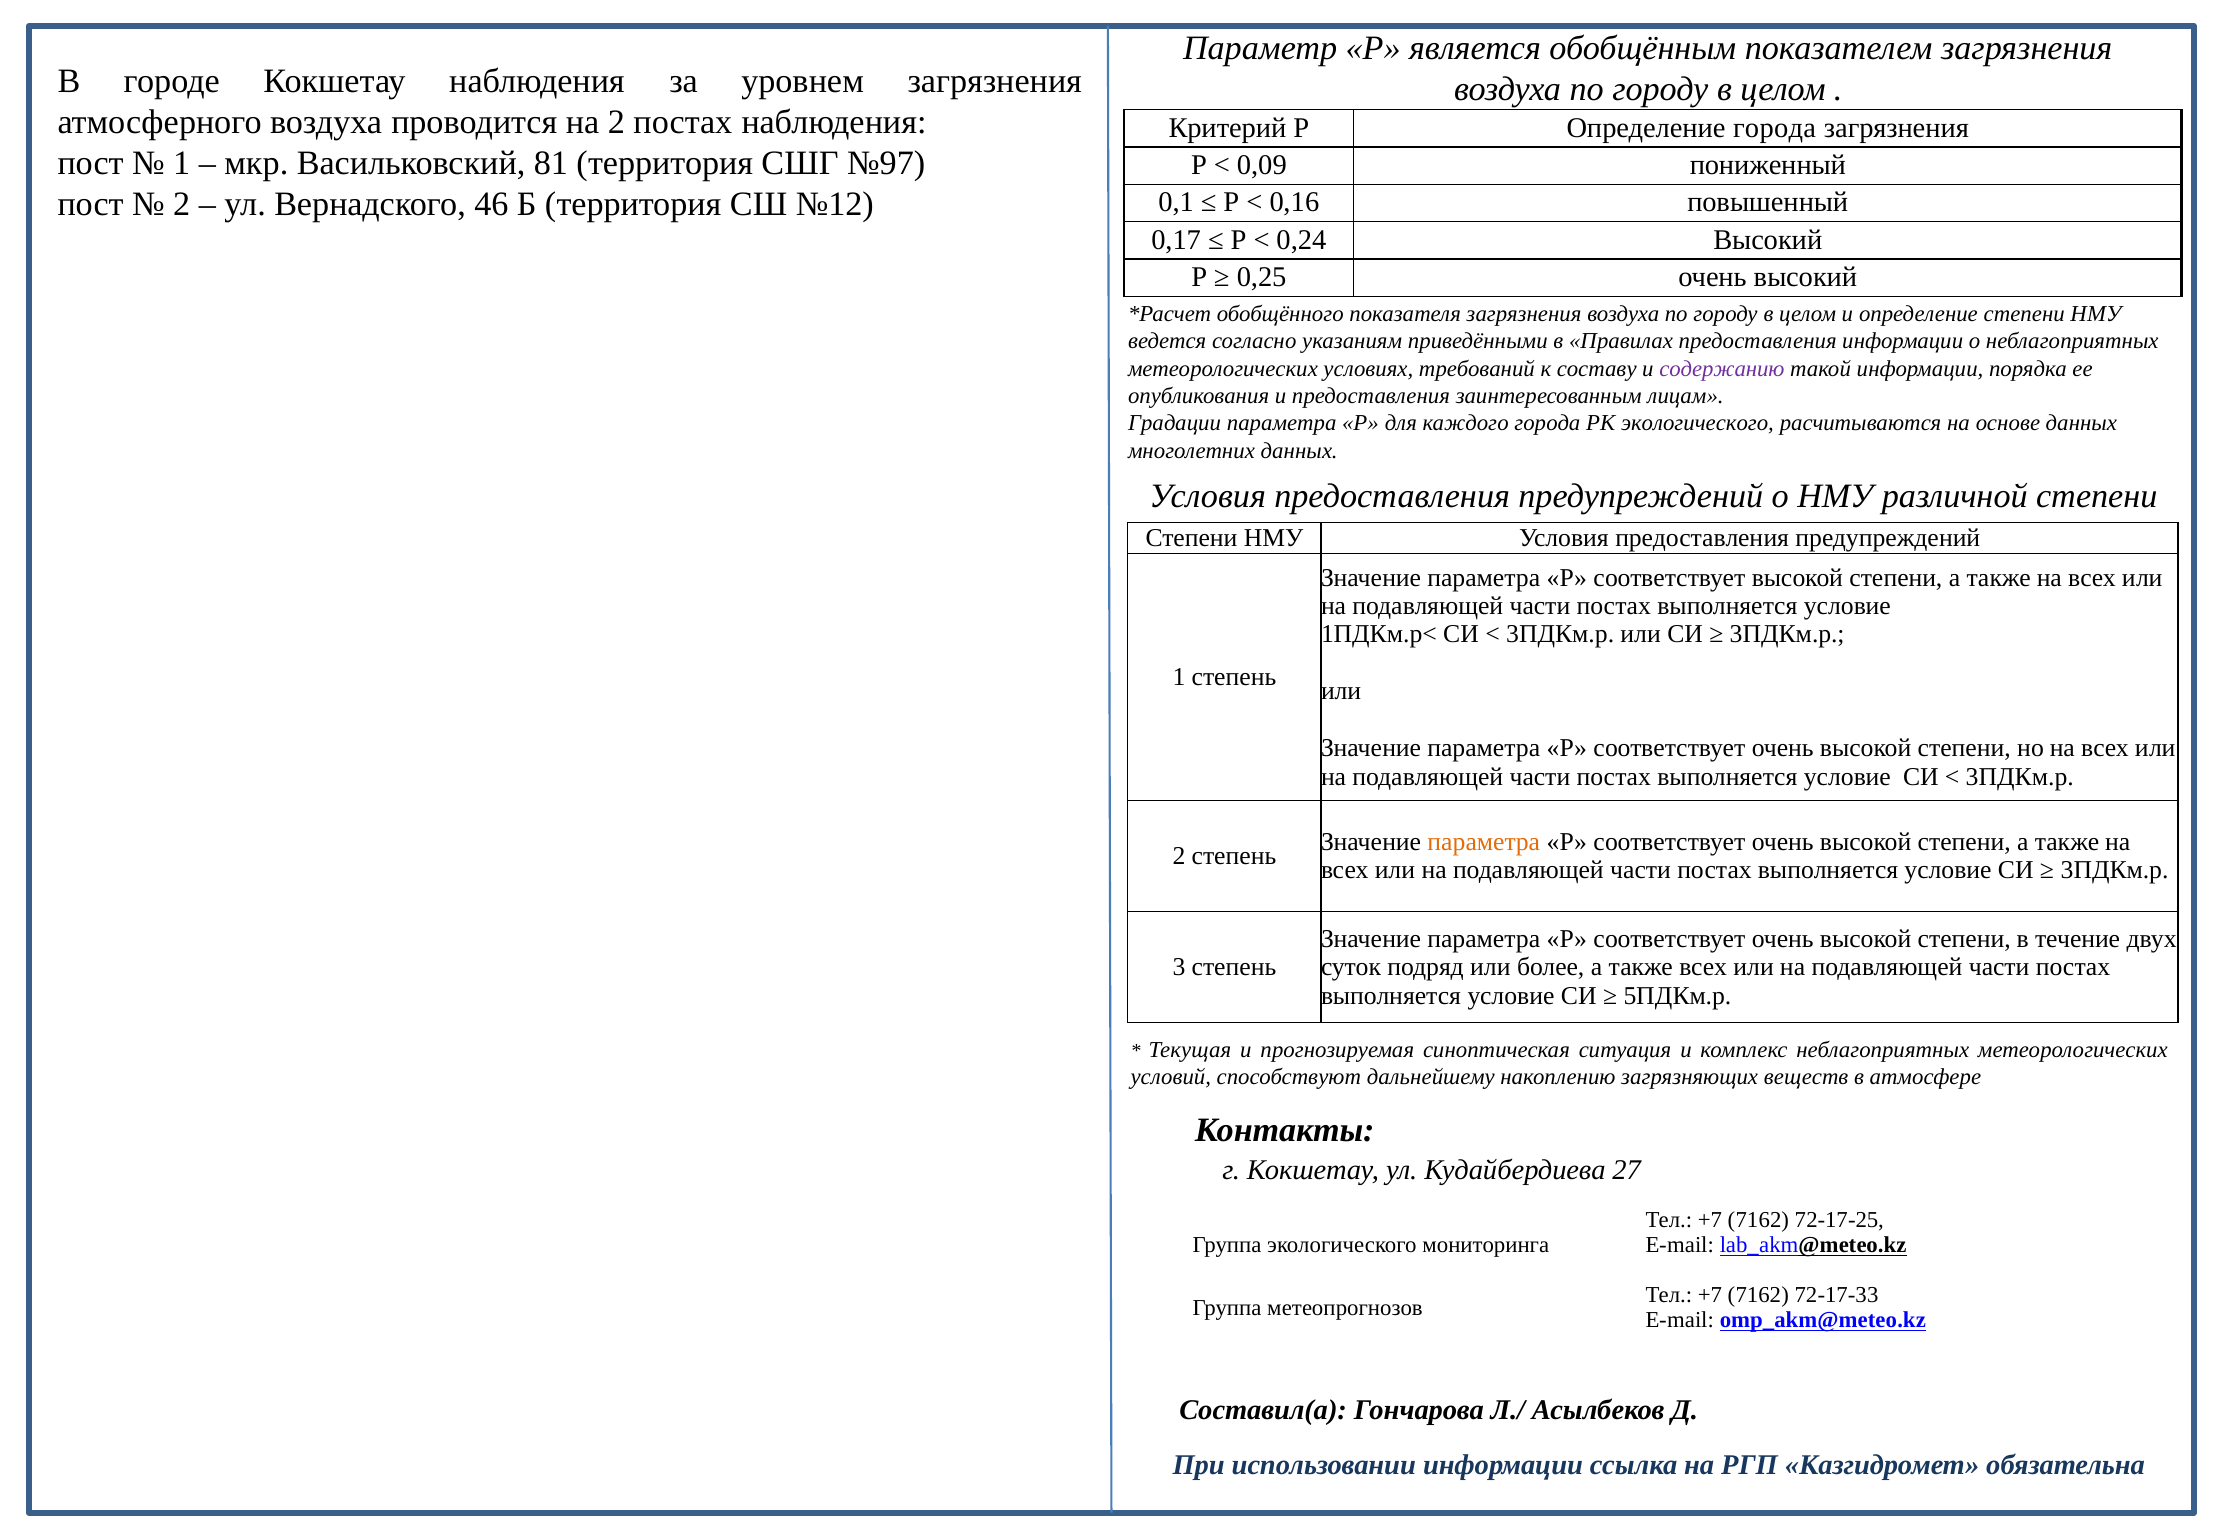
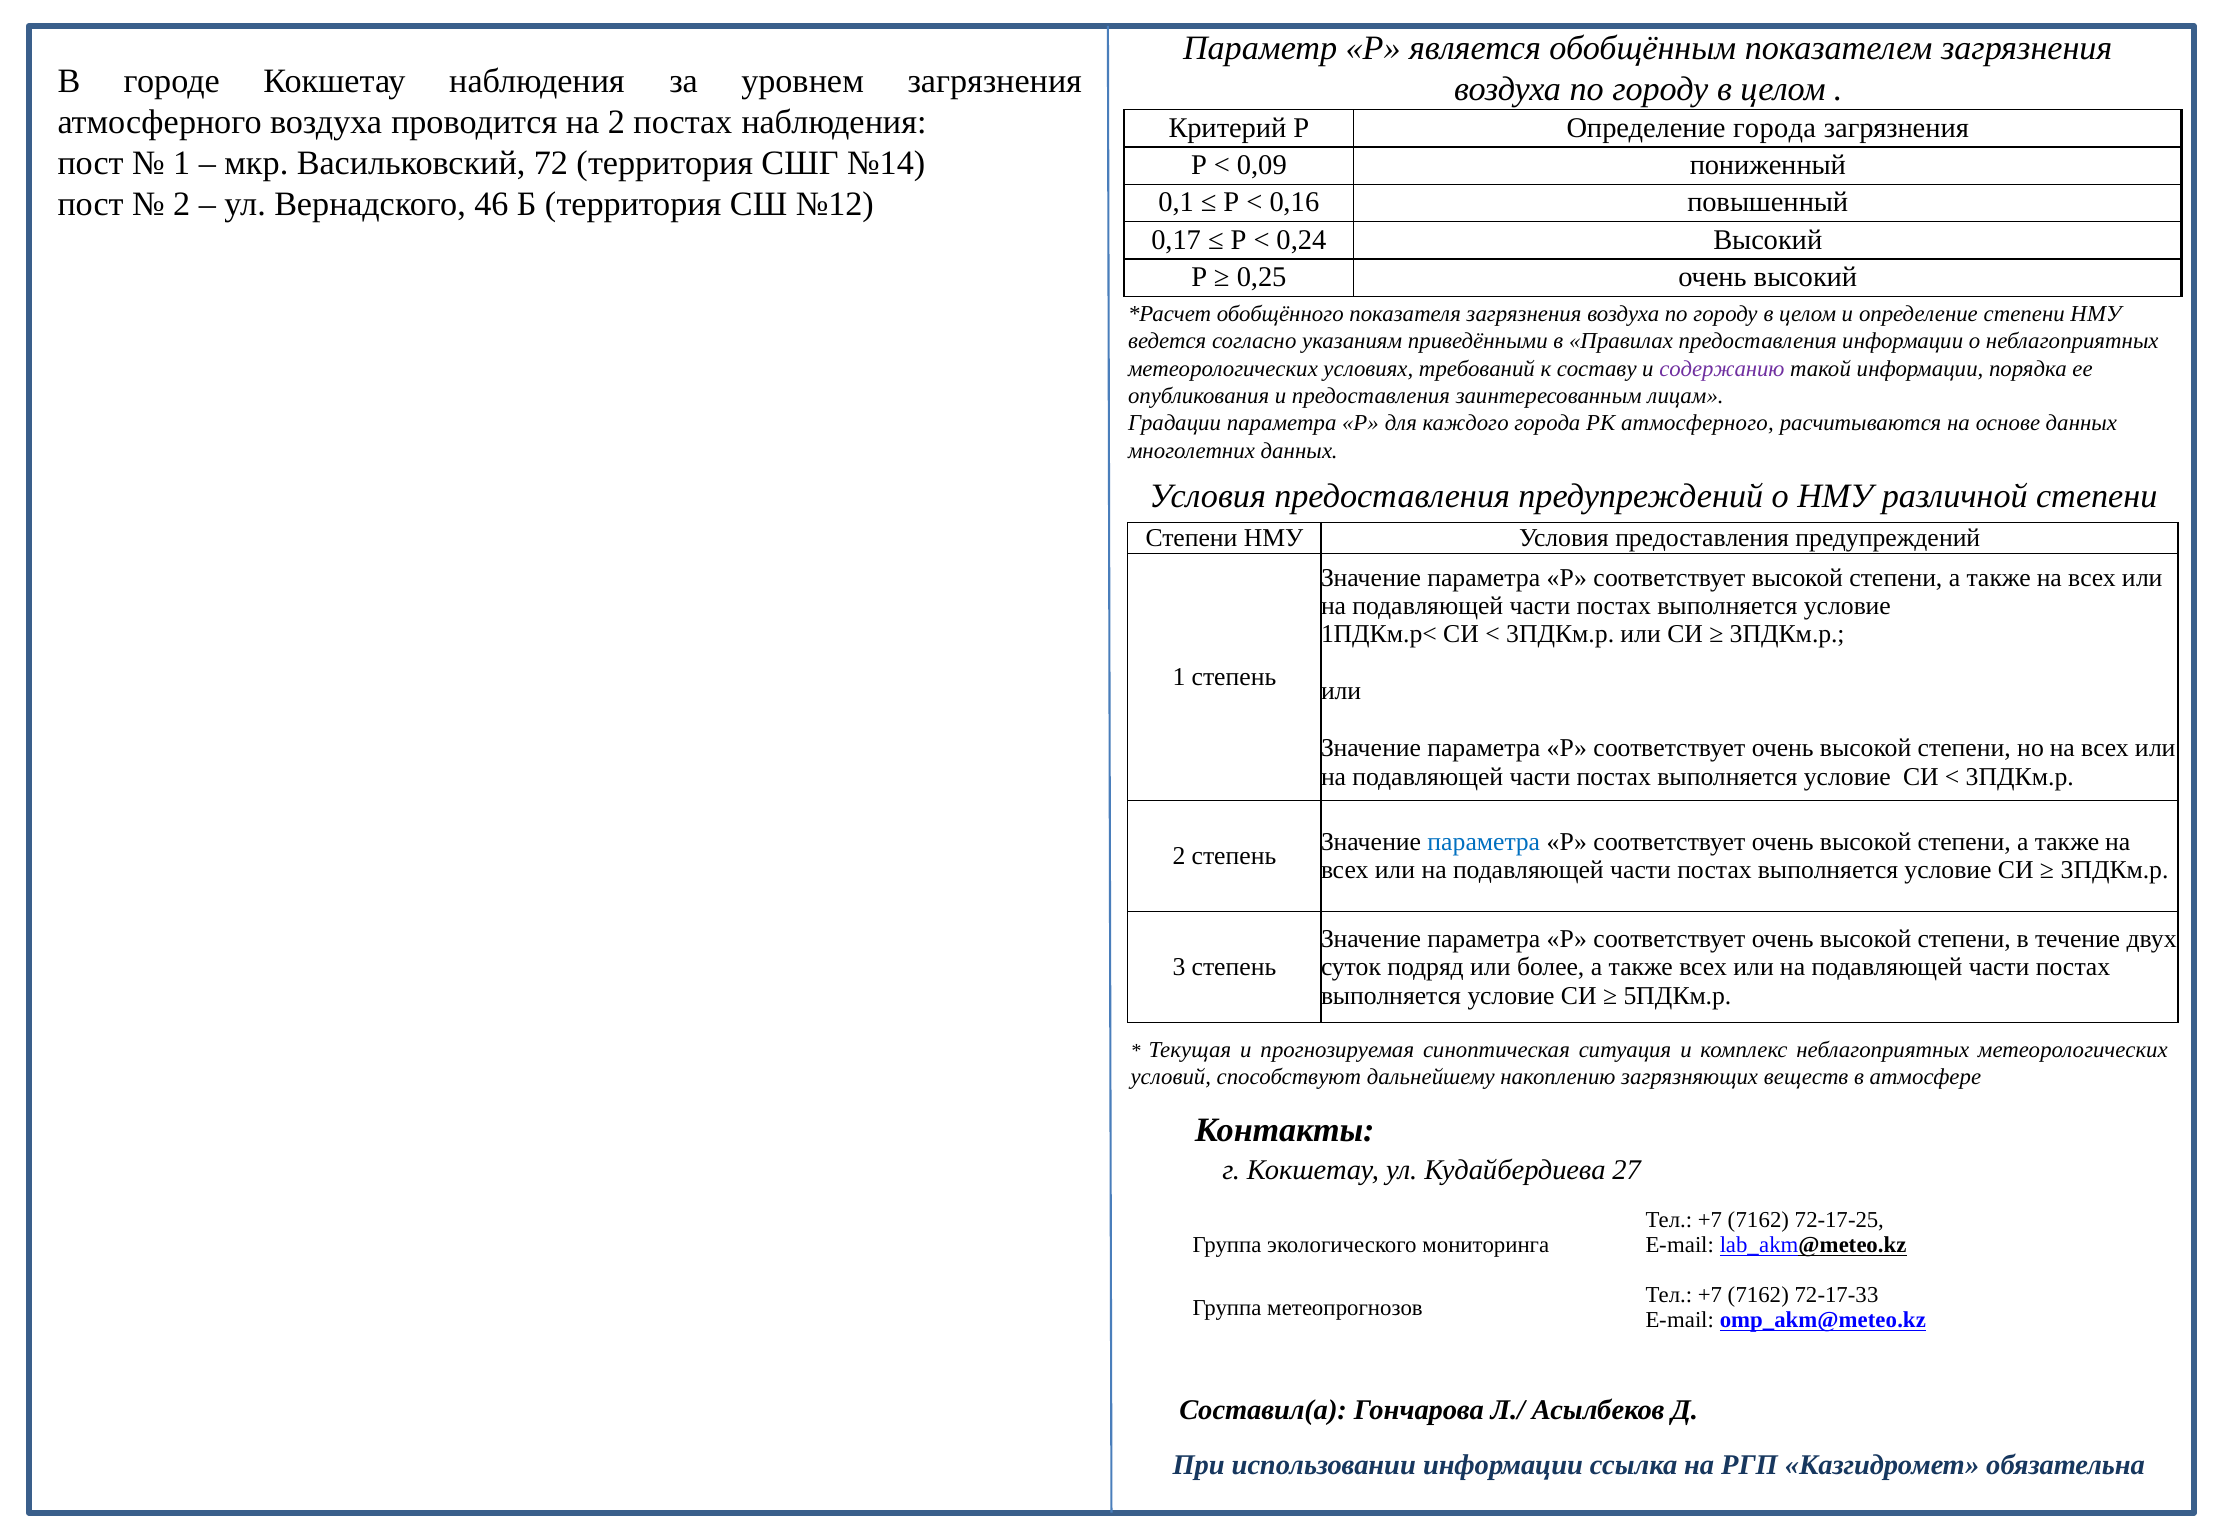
81: 81 -> 72 (551, 163)
№97: №97 -> №14 (886, 163)
РК экологического: экологического -> атмосферного (1697, 423)
параметра colour: orange -> blue (1484, 842)
